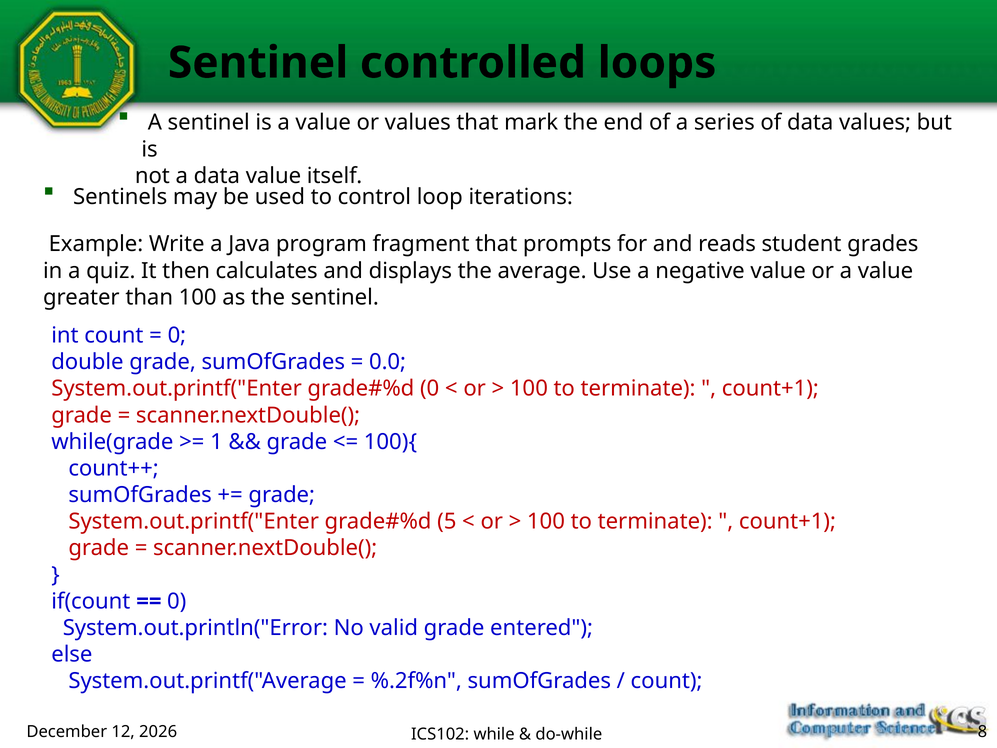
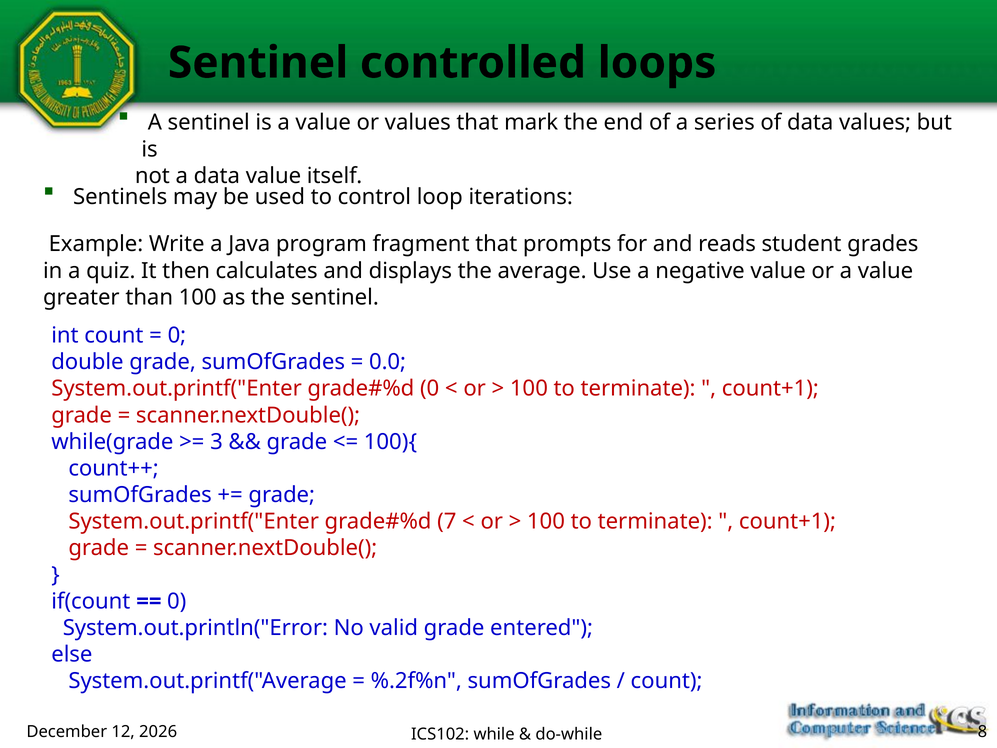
1: 1 -> 3 (216, 442)
5: 5 -> 7 (447, 521)
